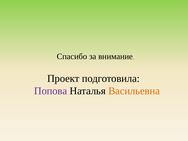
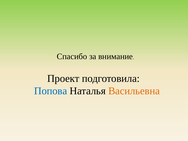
Попова colour: purple -> blue (51, 91)
